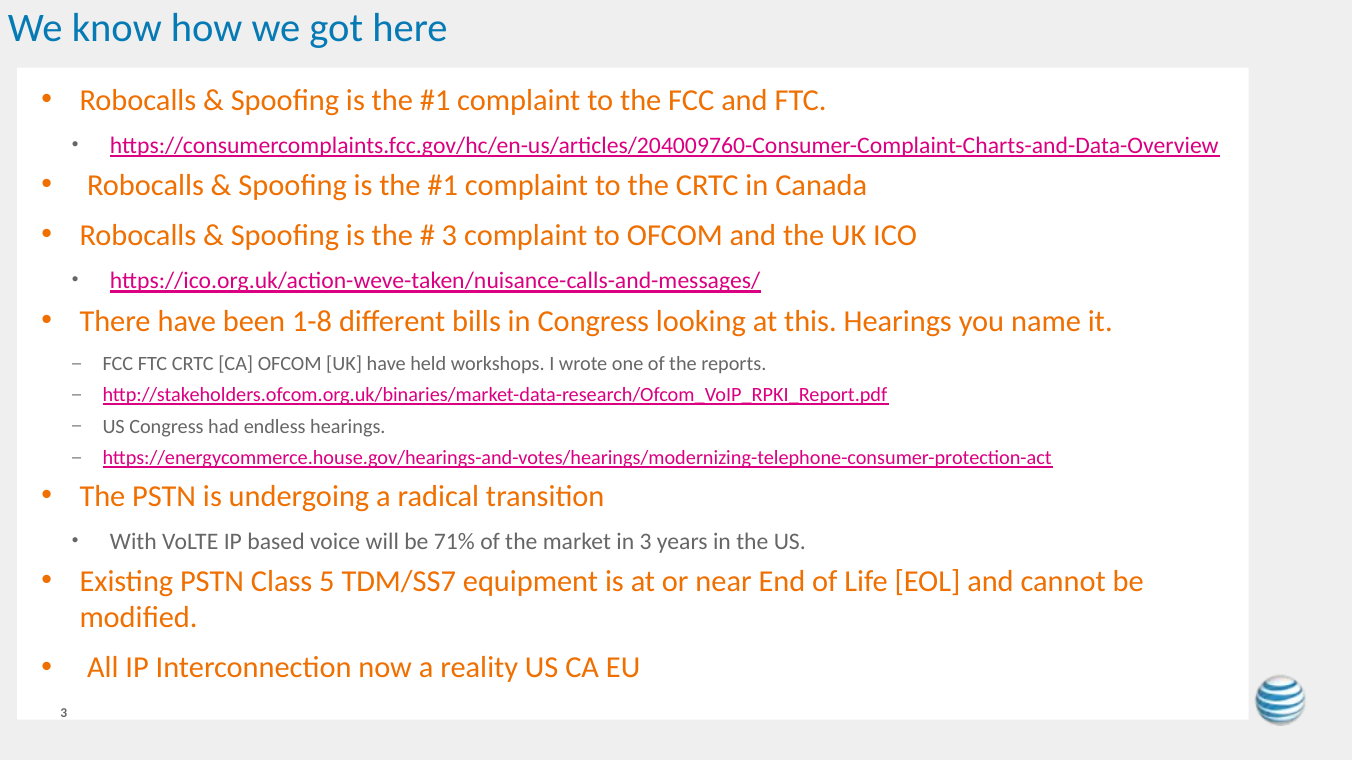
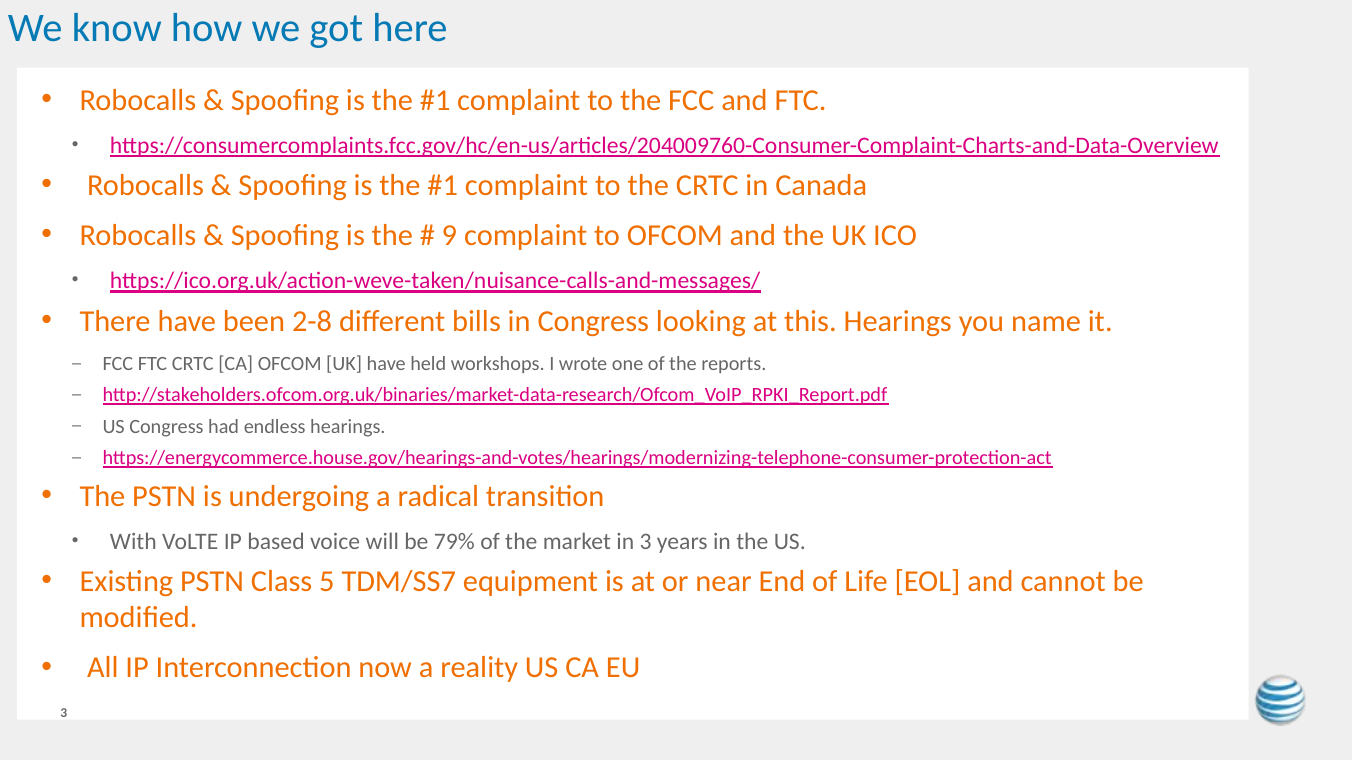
3: 3 -> 9 (449, 236)
1-8: 1-8 -> 2-8 (312, 321)
71%: 71% -> 79% (454, 542)
